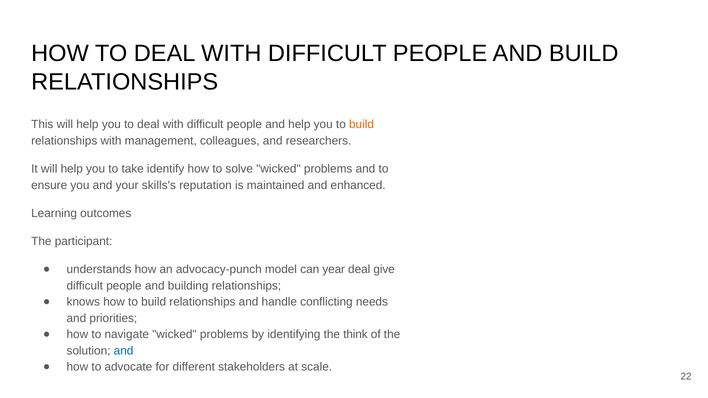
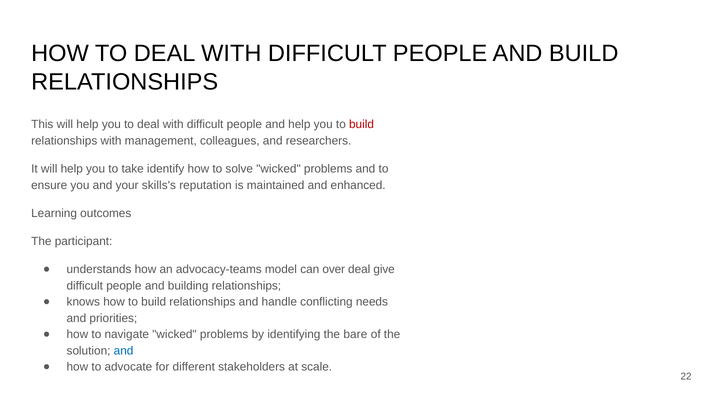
build colour: orange -> red (362, 125)
advocacy-punch: advocacy-punch -> advocacy-teams (219, 270)
year: year -> over (334, 270)
think: think -> bare (355, 335)
